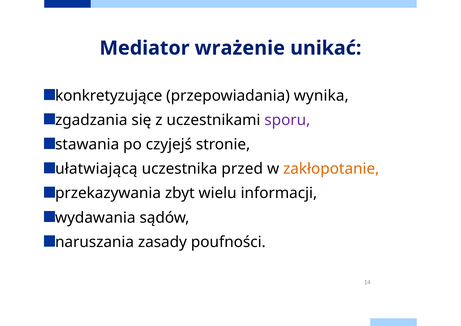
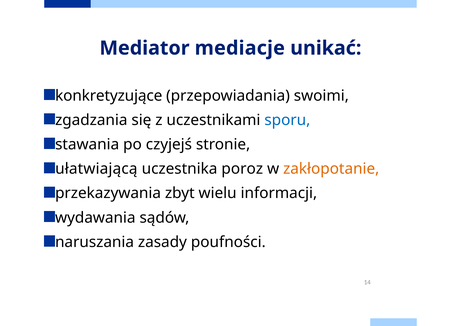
wrażenie: wrażenie -> mediacje (240, 48)
wynika: wynika -> swoimi (321, 96)
sporu colour: purple -> blue (287, 120)
przed: przed -> poroz (242, 169)
